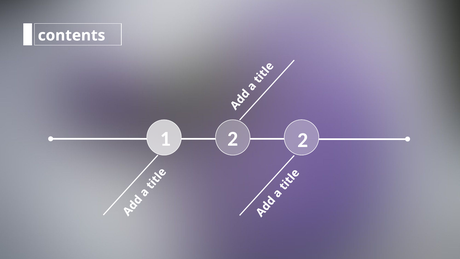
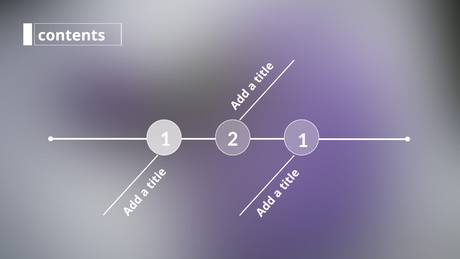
2 2: 2 -> 1 (303, 140)
